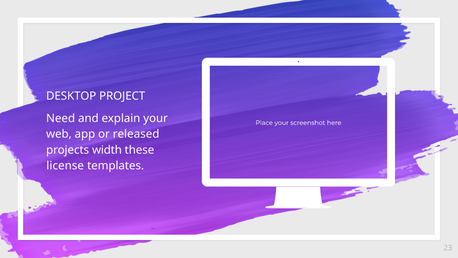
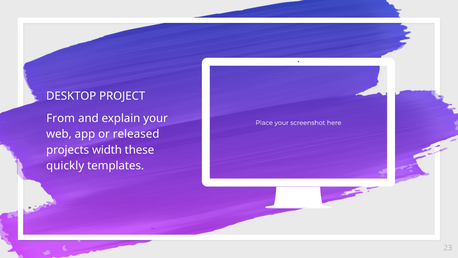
Need: Need -> From (61, 118)
license: license -> quickly (65, 166)
